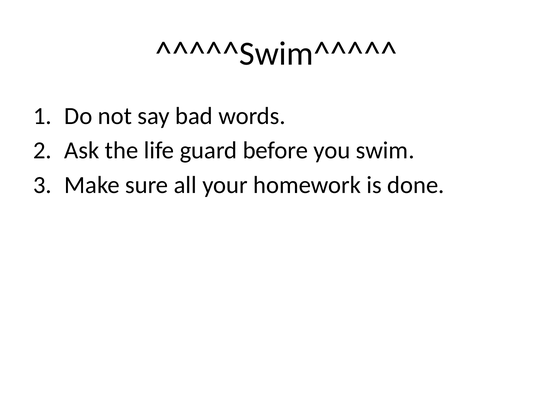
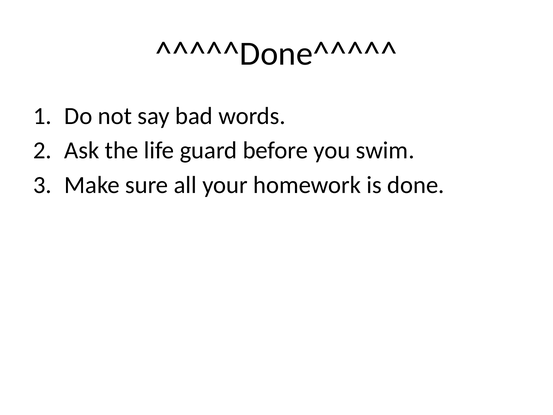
^^^^^Swim^^^^^: ^^^^^Swim^^^^^ -> ^^^^^Done^^^^^ (276, 54)
